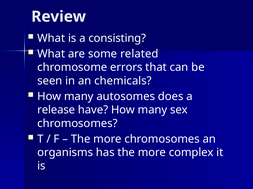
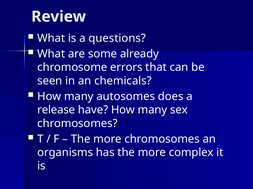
consisting: consisting -> questions (117, 38)
related: related -> already (139, 54)
